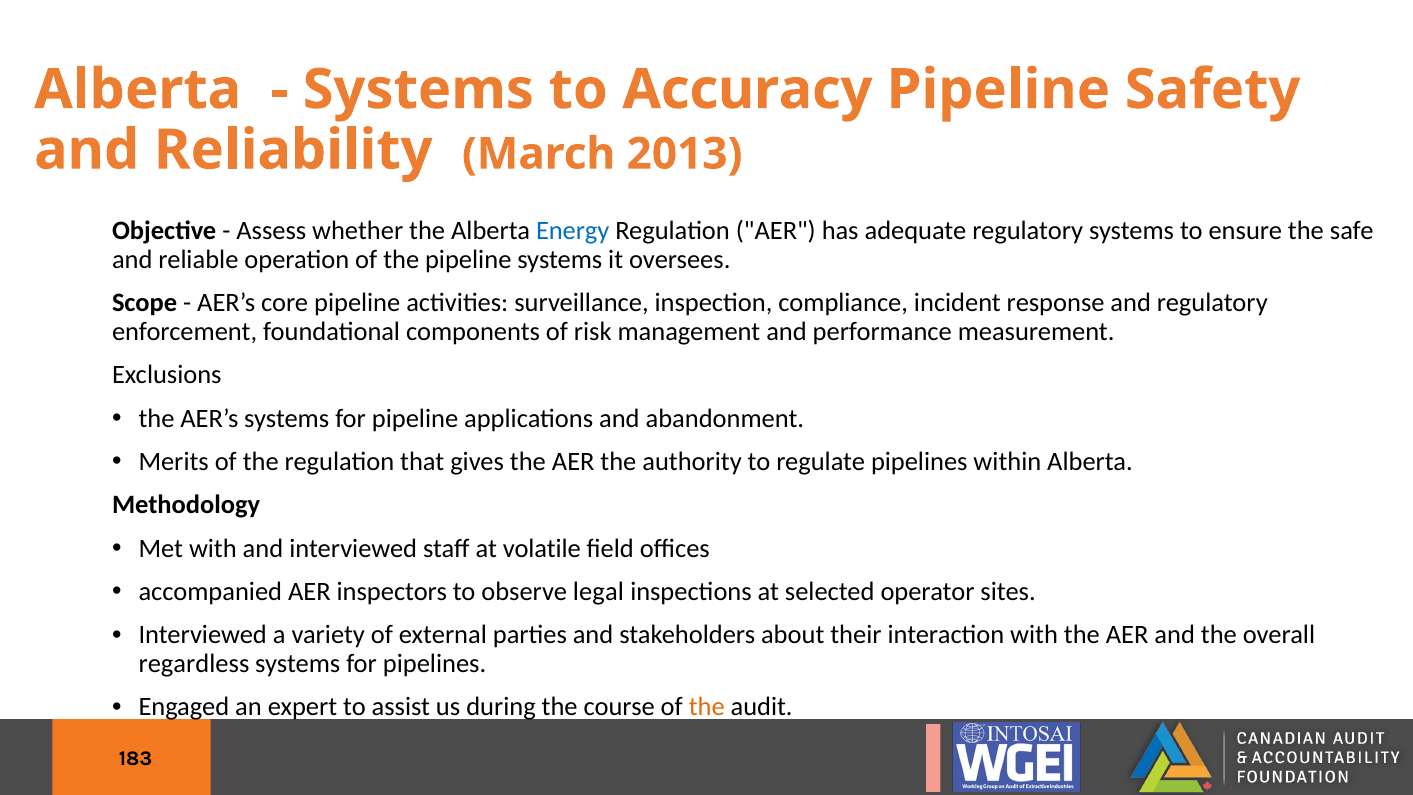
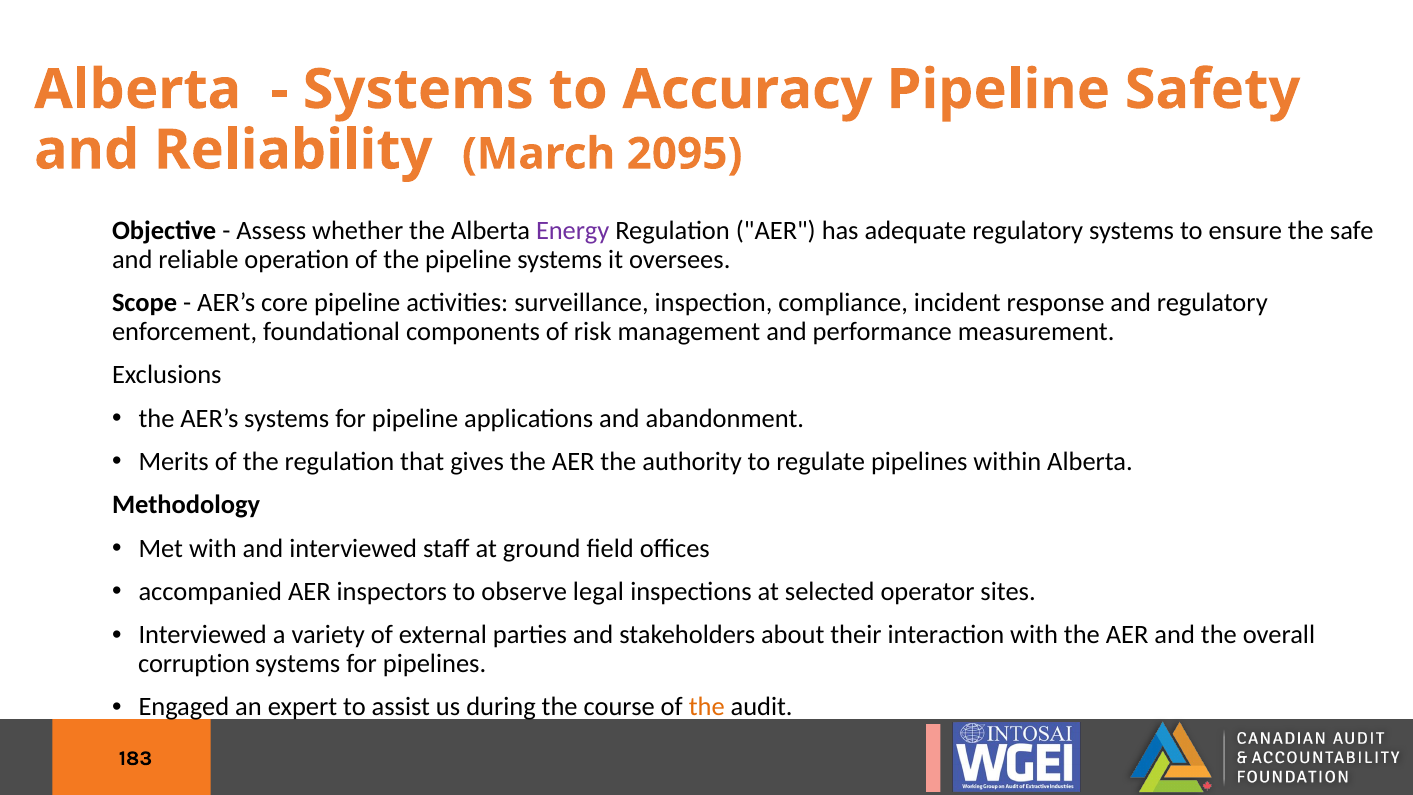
2013: 2013 -> 2095 (685, 154)
Energy colour: blue -> purple (573, 231)
volatile: volatile -> ground (542, 548)
regardless: regardless -> corruption (194, 664)
